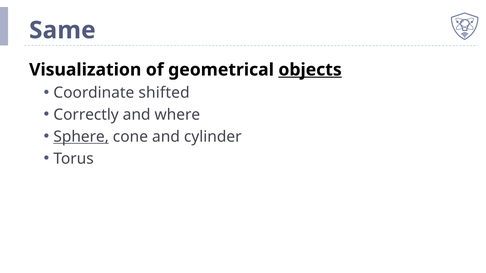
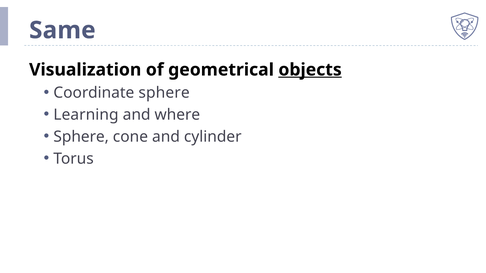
Coordinate shifted: shifted -> sphere (164, 93)
Correctly: Correctly -> Learning (86, 115)
Sphere underline: present -> none (81, 137)
